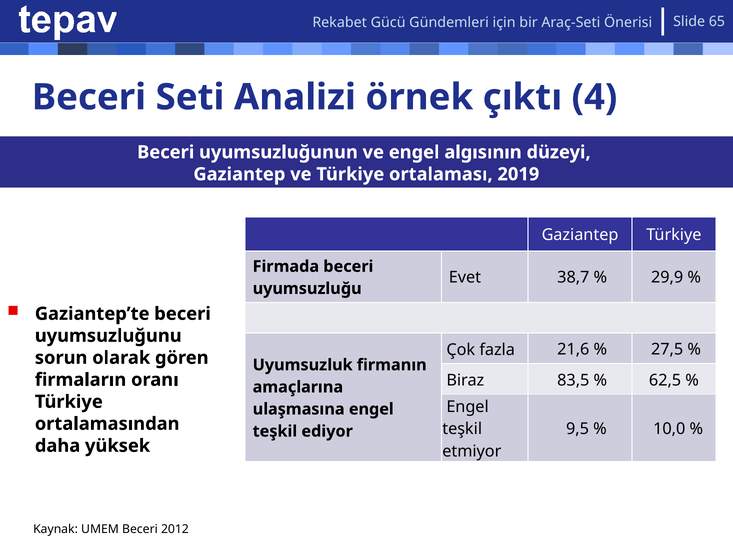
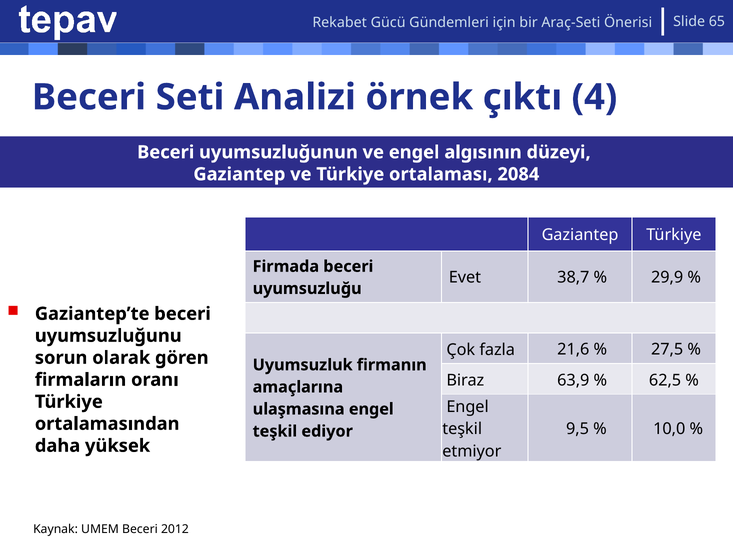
2019: 2019 -> 2084 (518, 174)
83,5: 83,5 -> 63,9 (573, 380)
